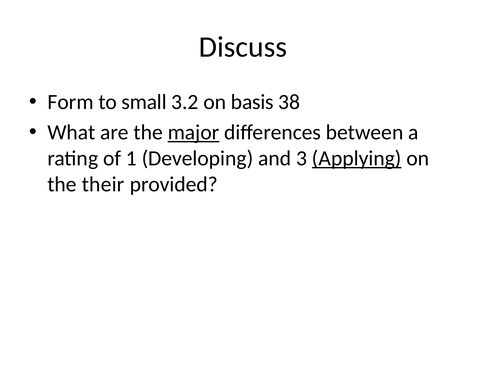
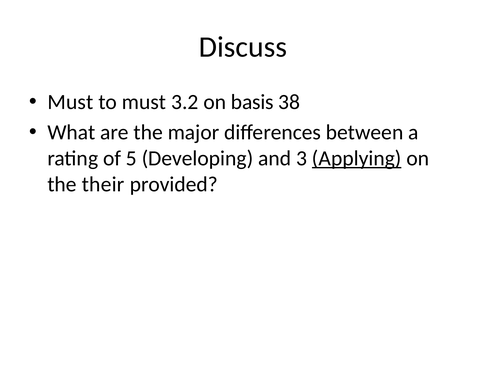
Form: Form -> Must (70, 102)
to small: small -> must (144, 102)
major underline: present -> none (194, 132)
1: 1 -> 5 (131, 158)
